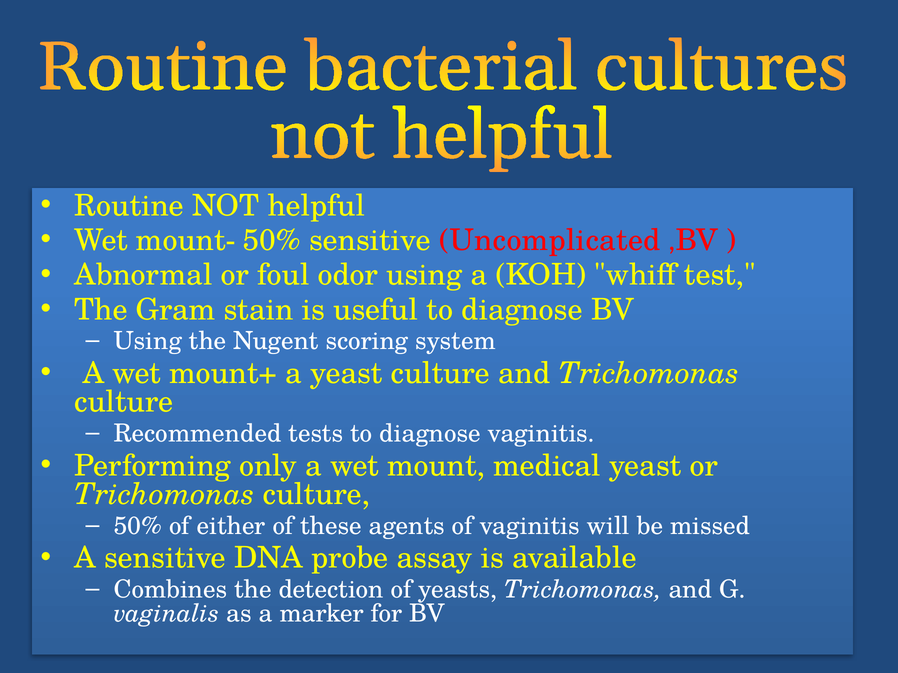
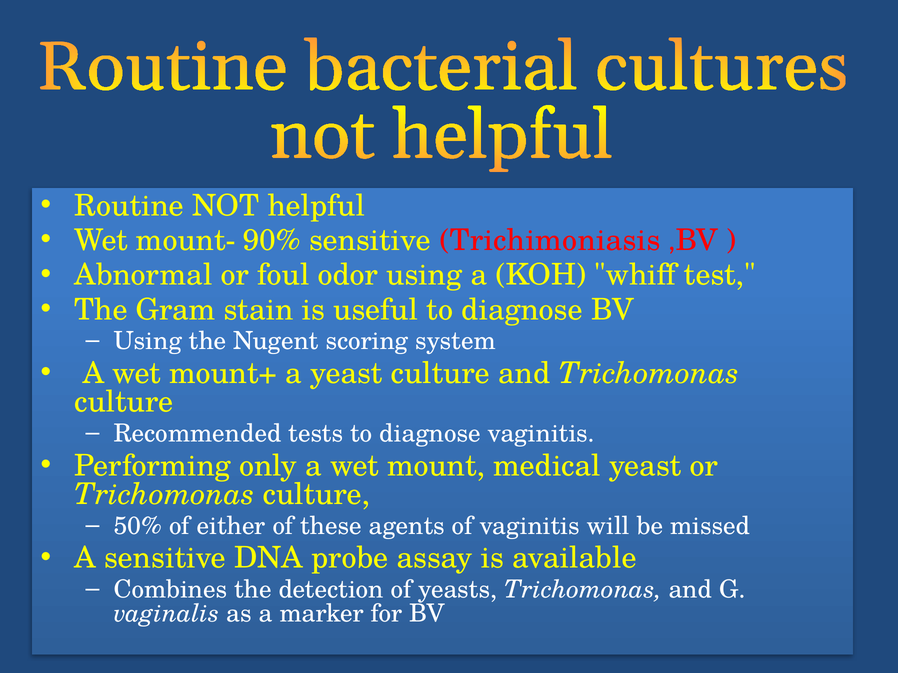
mount- 50%: 50% -> 90% (272, 240)
Uncomplicated: Uncomplicated -> Trichimoniasis (550, 240)
